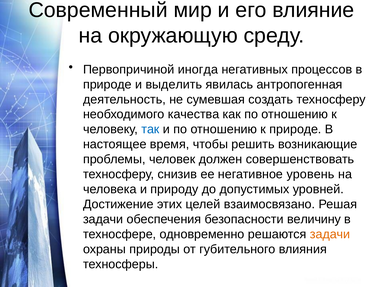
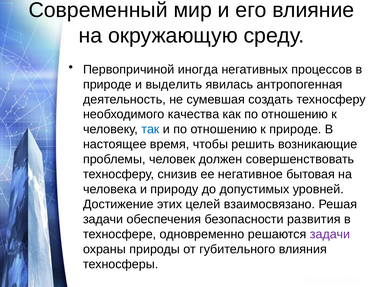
уровень: уровень -> бытовая (311, 174)
величину: величину -> развития (314, 219)
задачи colour: orange -> purple (330, 234)
